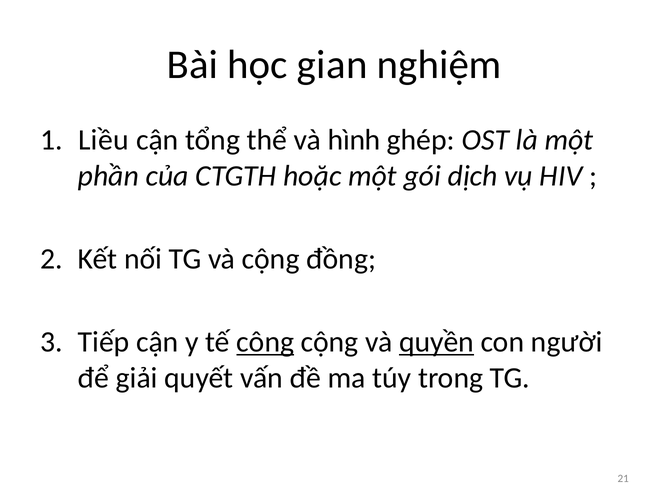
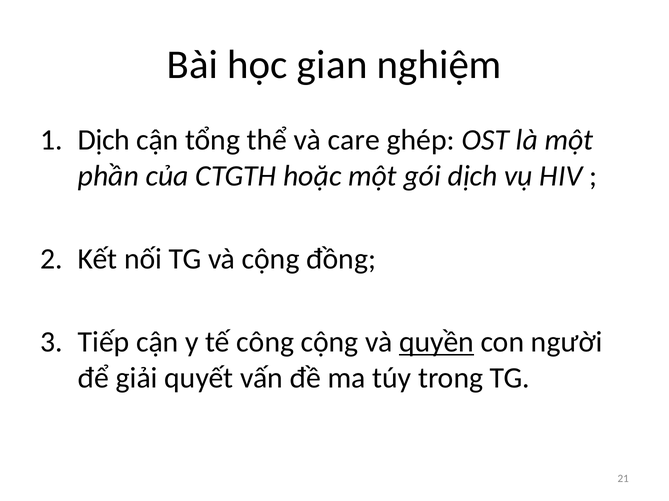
Liều: Liều -> Dịch (104, 140)
hình: hình -> care (354, 140)
công underline: present -> none (265, 343)
